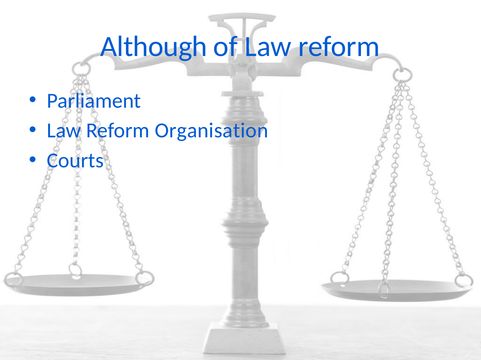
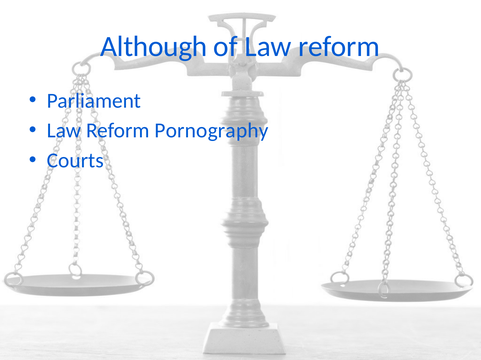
Organisation: Organisation -> Pornography (212, 131)
